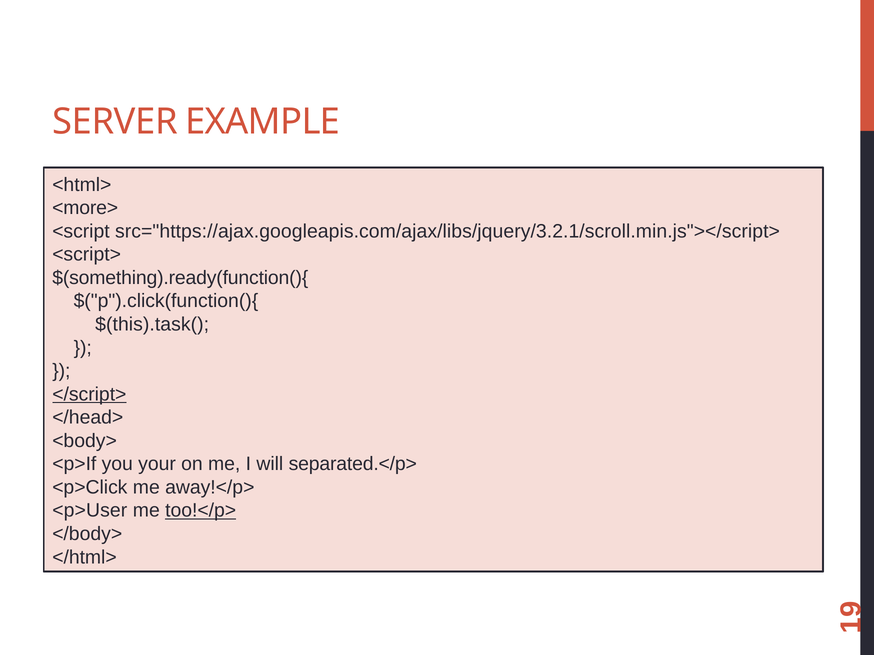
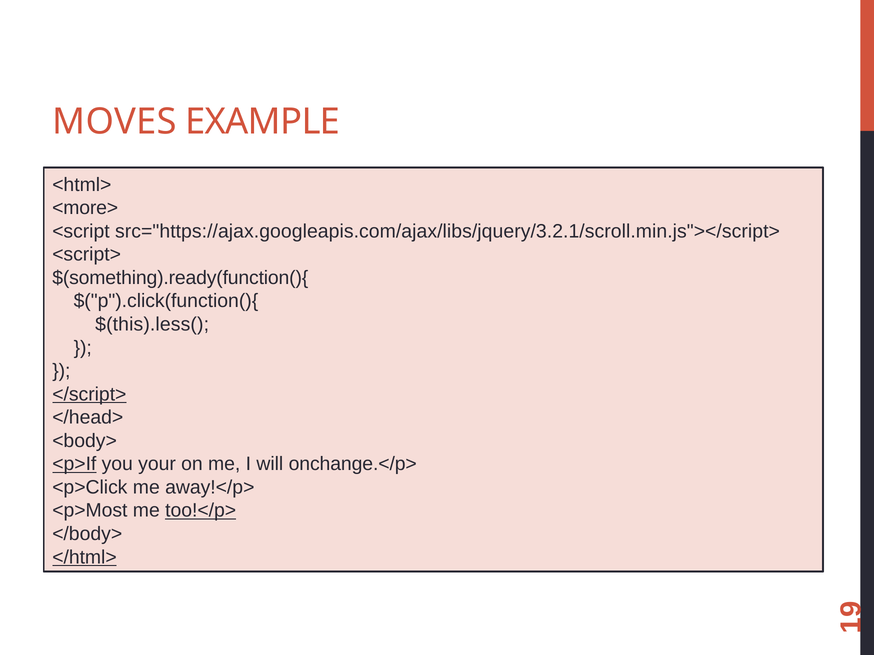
SERVER: SERVER -> MOVES (115, 122)
$(this).task(: $(this).task( -> $(this).less( (152, 325)
<p>If underline: none -> present (74, 464)
separated.</p>: separated.</p> -> onchange.</p> (353, 464)
<p>User: <p>User -> <p>Most (90, 511)
</html> underline: none -> present (84, 558)
